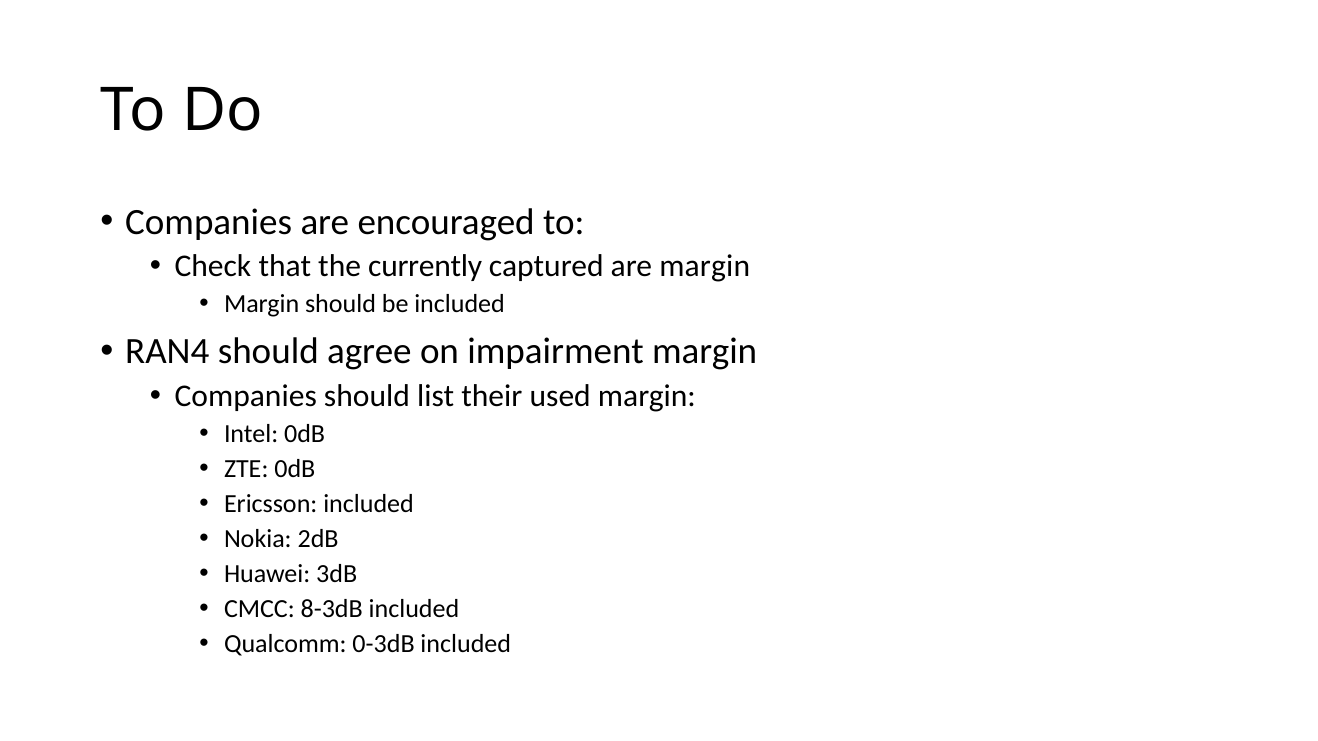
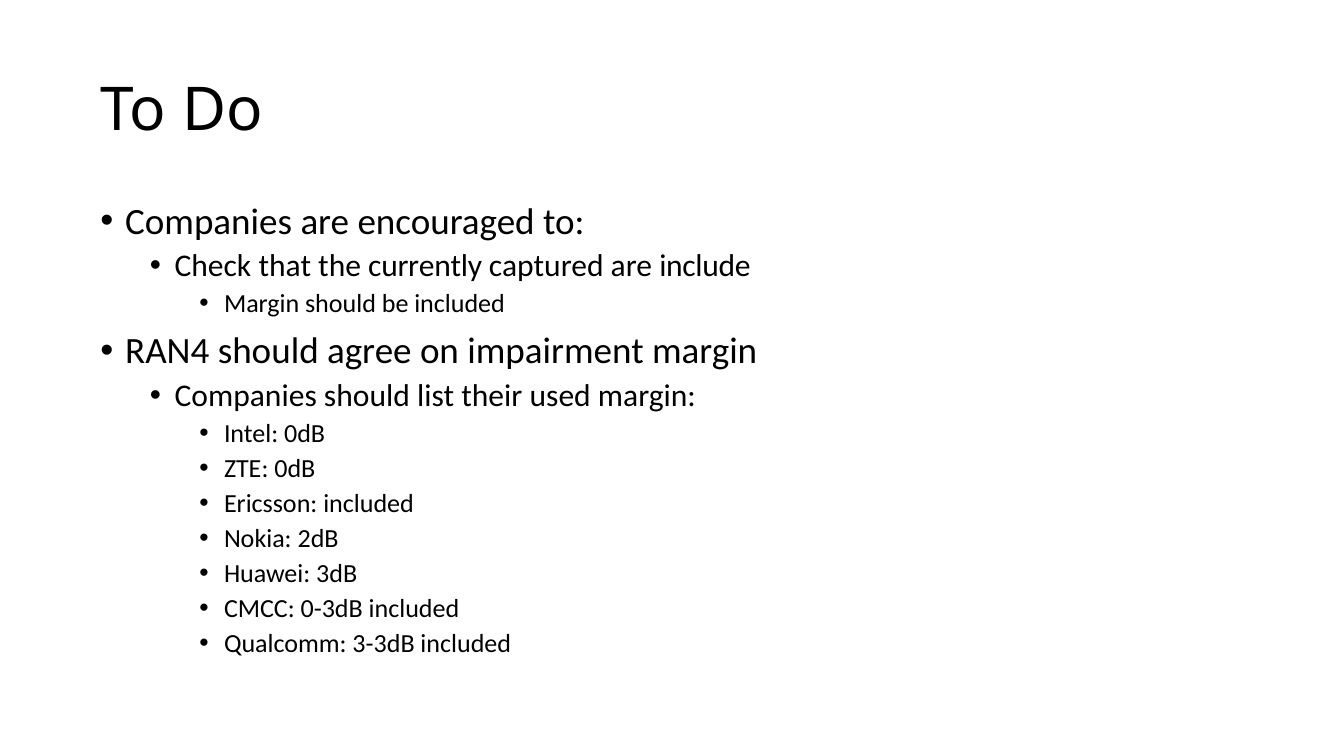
are margin: margin -> include (705, 266)
8-3dB: 8-3dB -> 0-3dB (332, 609)
0-3dB: 0-3dB -> 3-3dB (384, 644)
